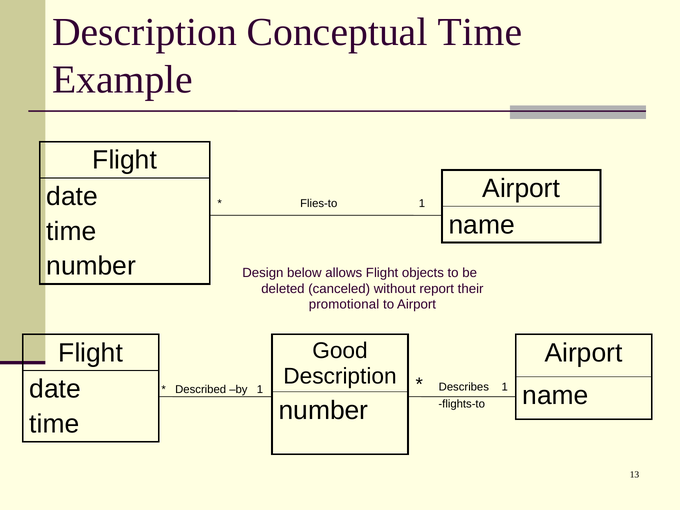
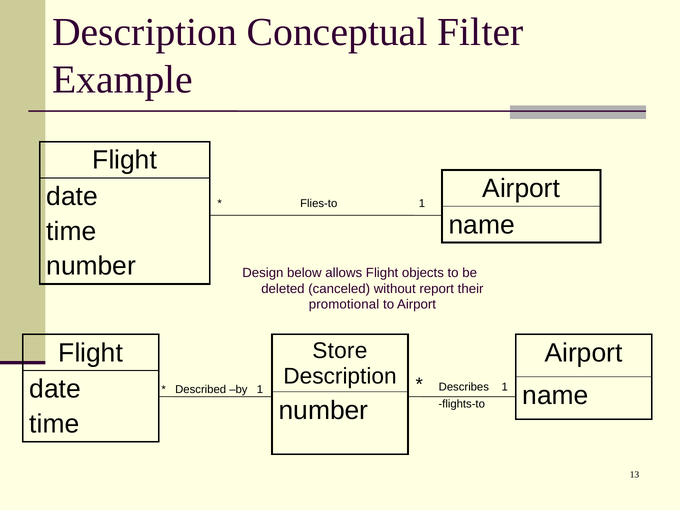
Conceptual Time: Time -> Filter (480, 32)
Good: Good -> Store (340, 351)
